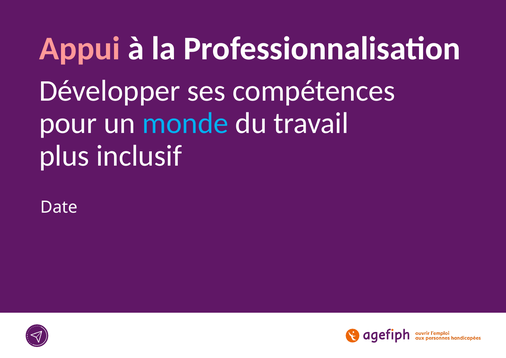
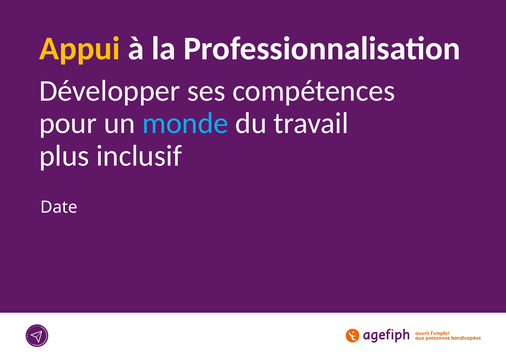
Appui colour: pink -> yellow (80, 49)
